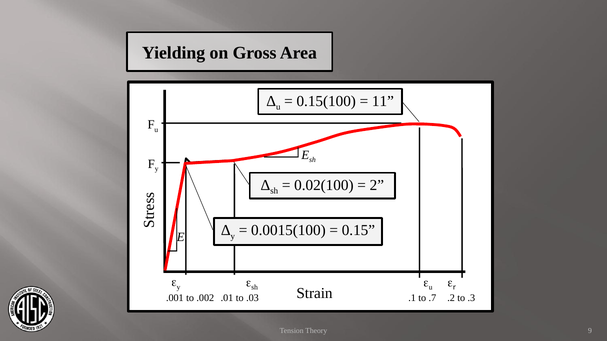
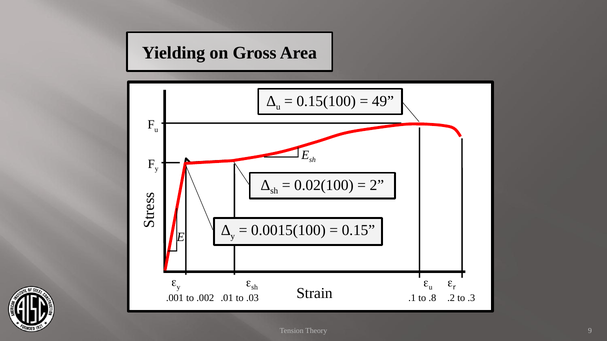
11: 11 -> 49 (383, 101)
.7: .7 -> .8 (432, 298)
